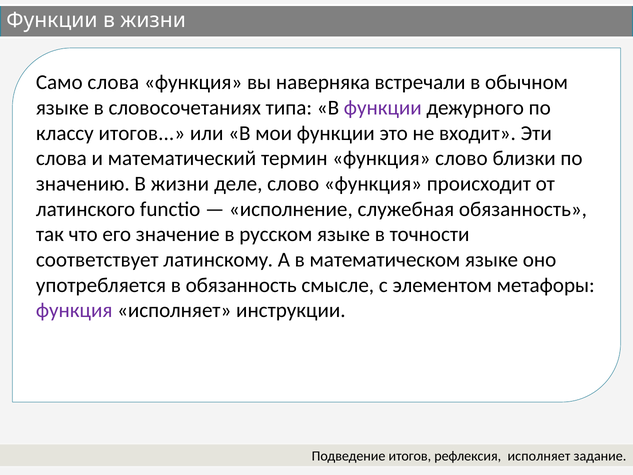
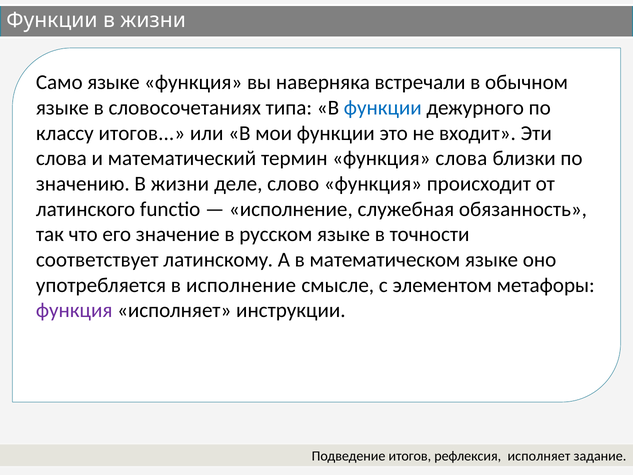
Само слова: слова -> языке (114, 82)
функции colour: purple -> blue (383, 108)
функция слово: слово -> слова (461, 158)
в обязанность: обязанность -> исполнение (241, 285)
